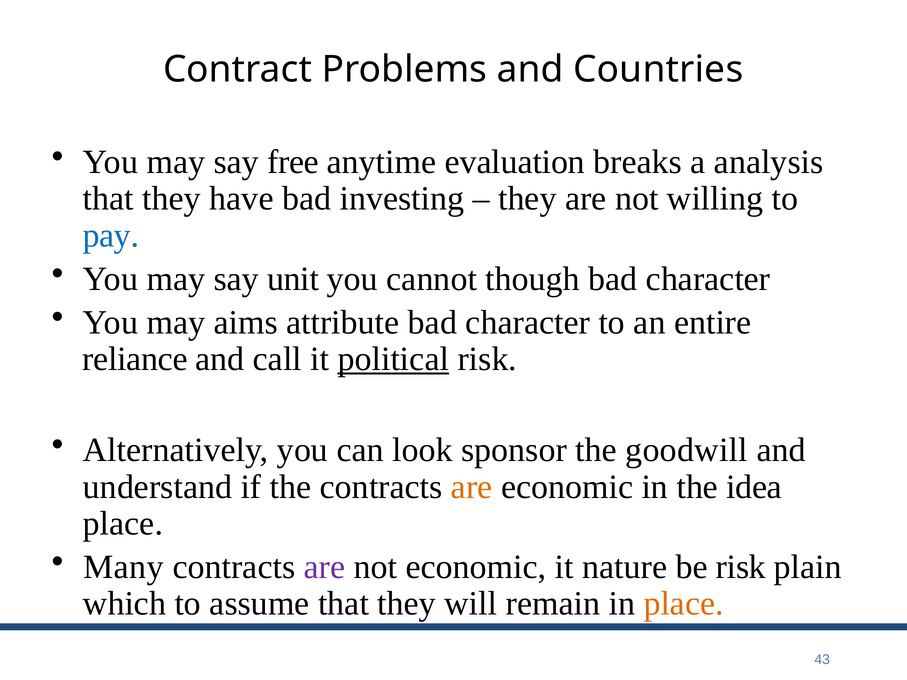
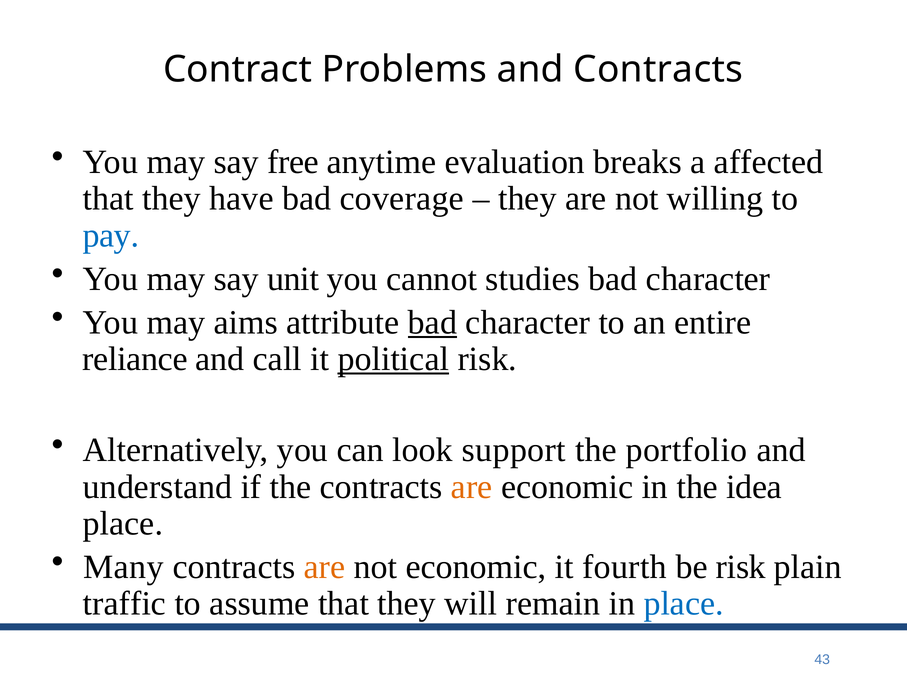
and Countries: Countries -> Contracts (658, 69)
analysis: analysis -> affected (769, 162)
investing: investing -> coverage (402, 199)
though: though -> studies (533, 279)
bad underline: none -> present (432, 322)
sponsor: sponsor -> support (514, 450)
goodwill: goodwill -> portfolio (687, 450)
are colour: purple -> orange (324, 567)
nature: nature -> fourth (624, 567)
which: which -> traffic (125, 604)
place colour: orange -> blue (684, 604)
